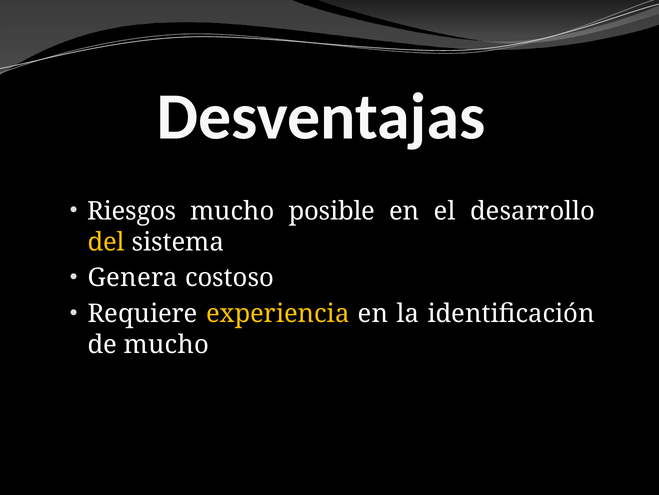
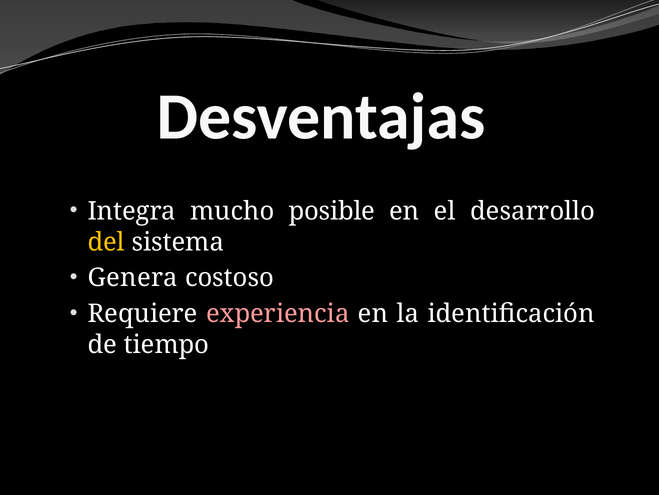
Riesgos: Riesgos -> Integra (132, 211)
experiencia colour: yellow -> pink (278, 313)
de mucho: mucho -> tiempo (166, 344)
